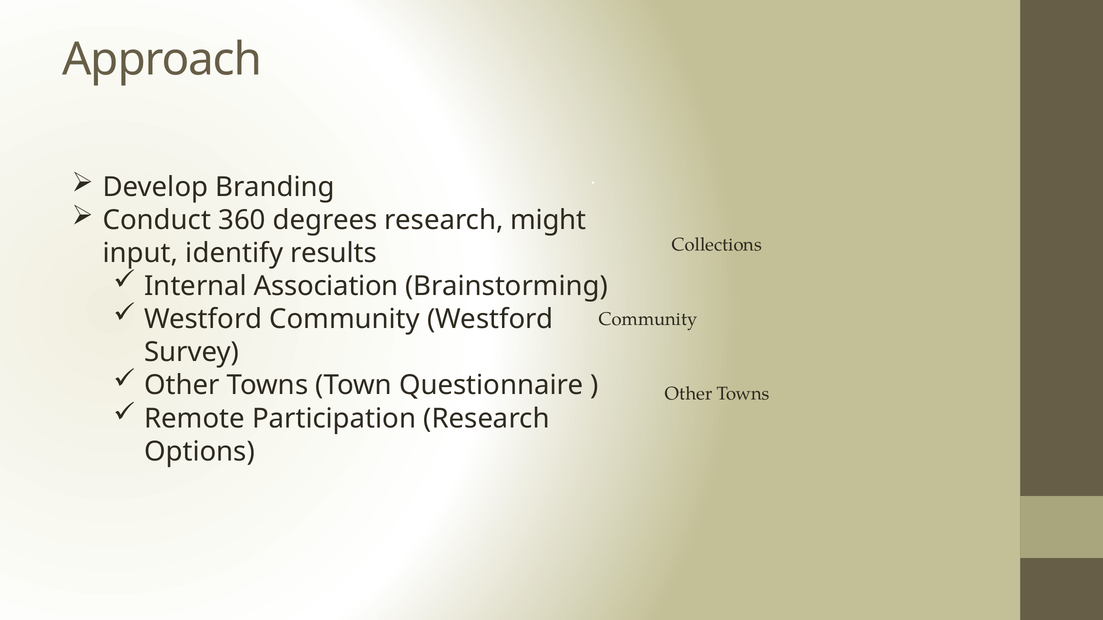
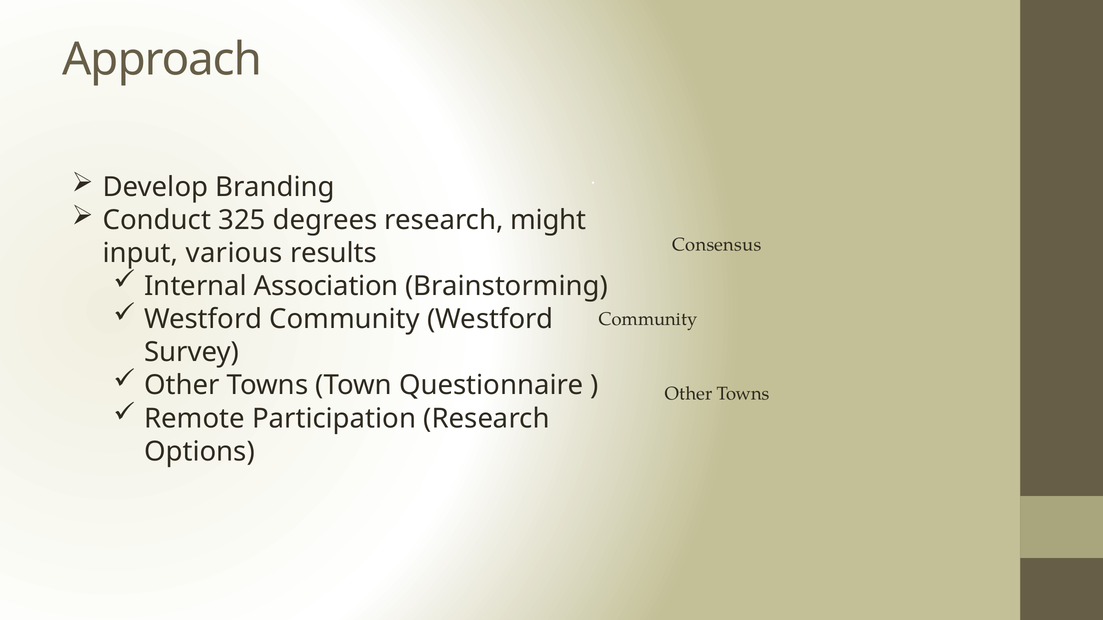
360: 360 -> 325 (242, 220)
Collections: Collections -> Consensus (717, 245)
identify: identify -> various (234, 253)
